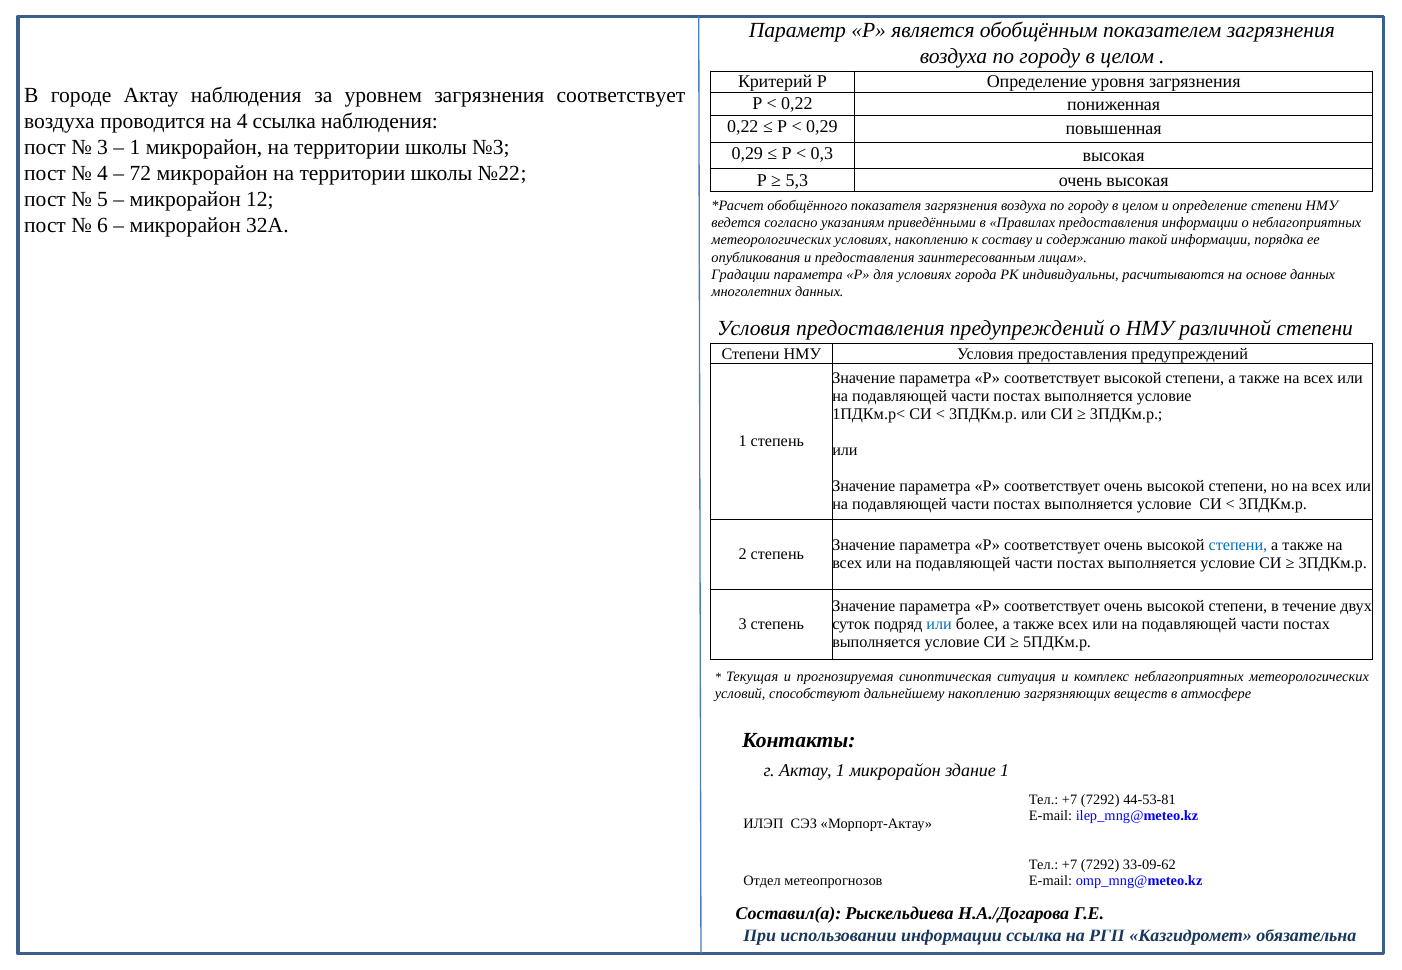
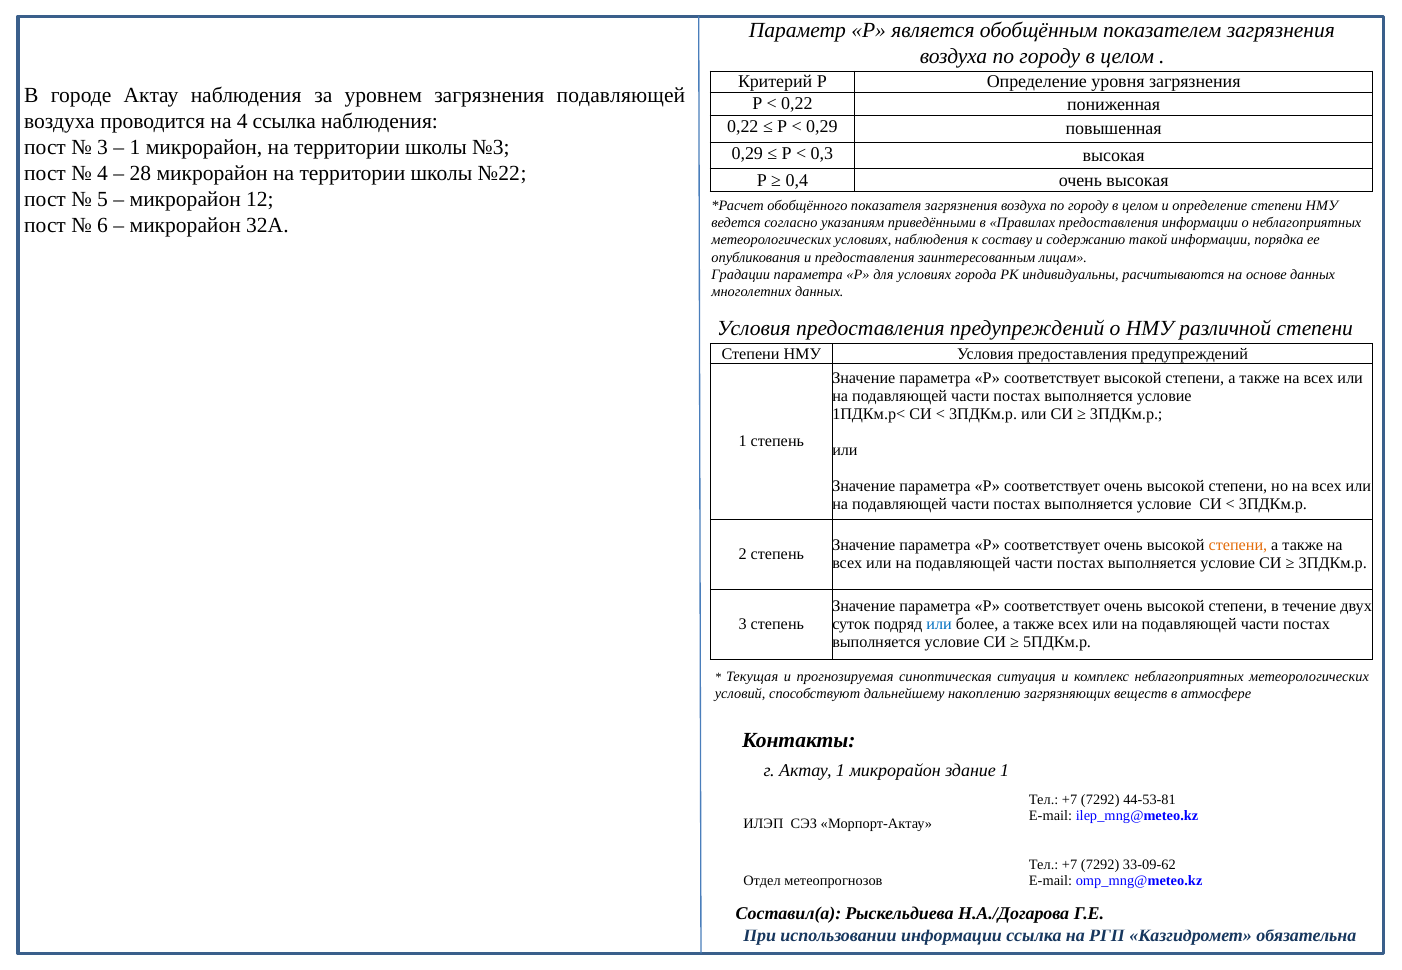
загрязнения соответствует: соответствует -> подавляющей (621, 96)
72: 72 -> 28 (140, 173)
5,3: 5,3 -> 0,4 (797, 180)
условиях накоплению: накоплению -> наблюдения (931, 240)
степени colour: blue -> orange (1238, 546)
